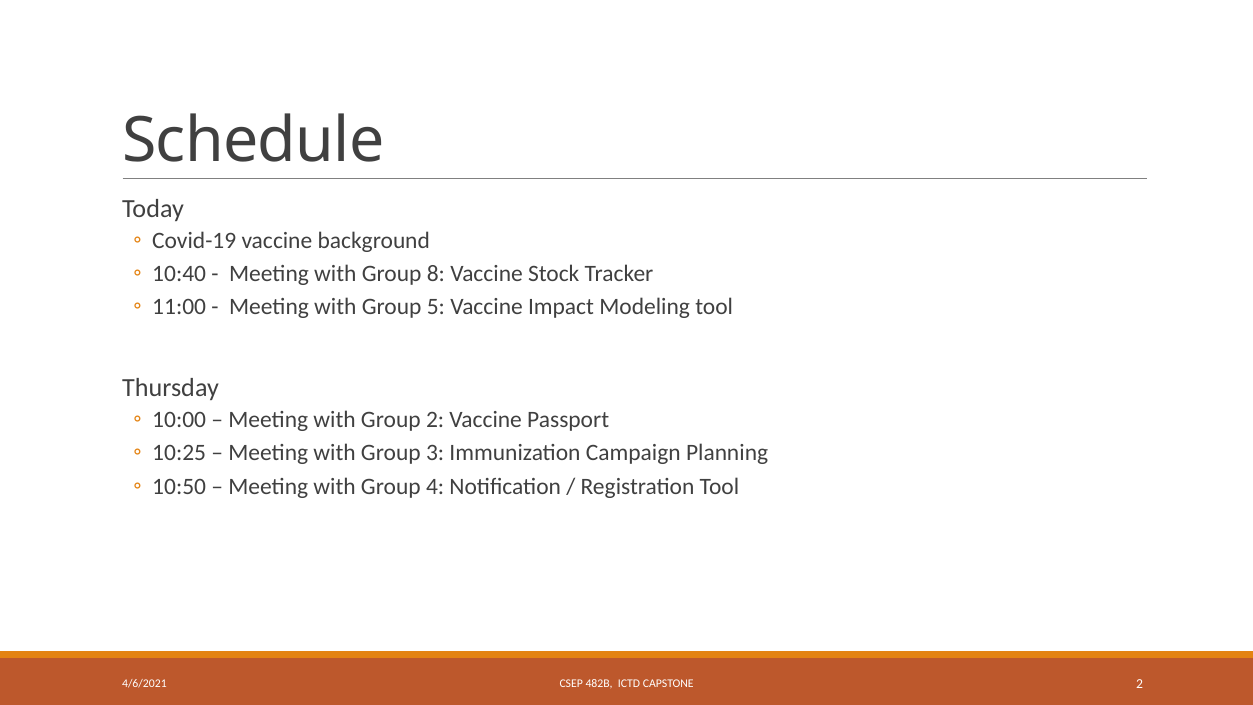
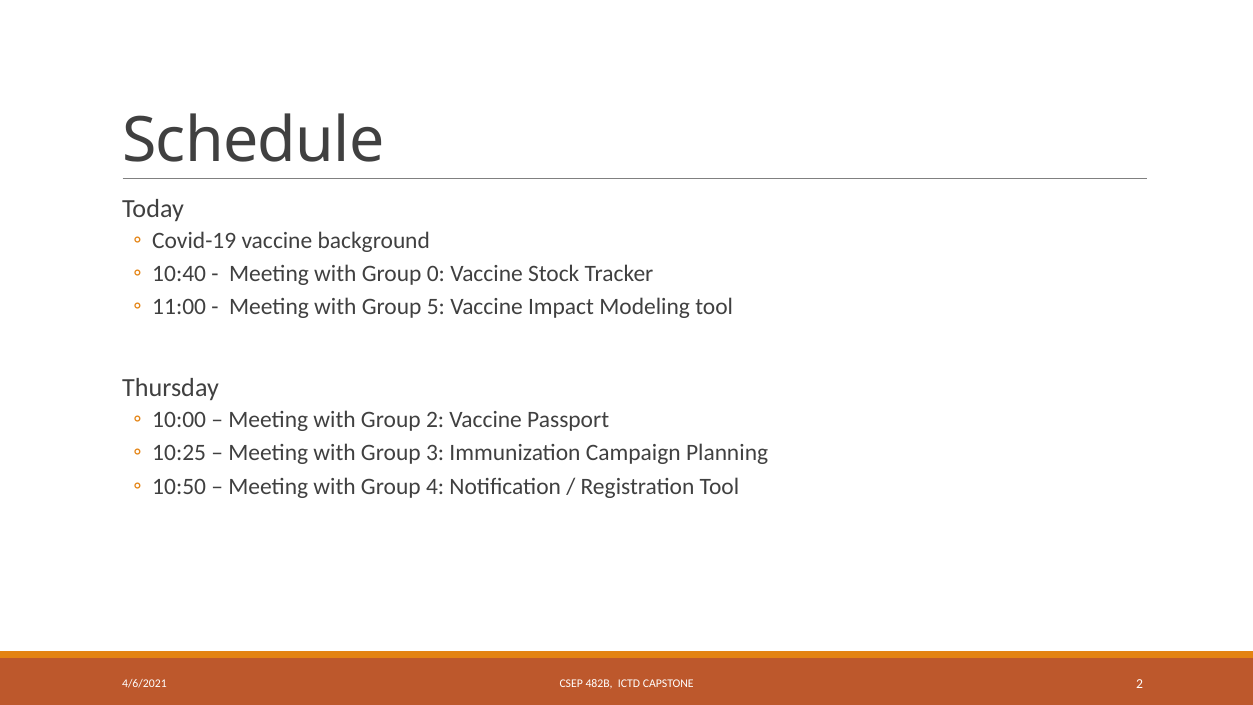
8: 8 -> 0 (436, 274)
